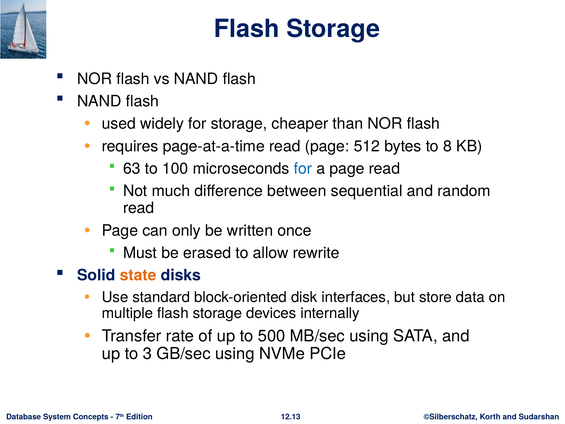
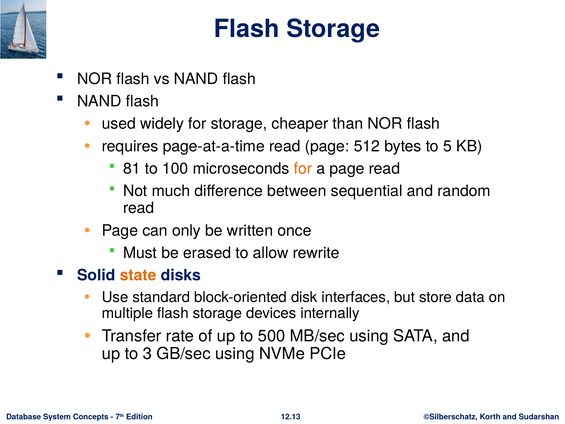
8: 8 -> 5 (447, 146)
63: 63 -> 81 (132, 169)
for colour: blue -> orange (303, 169)
